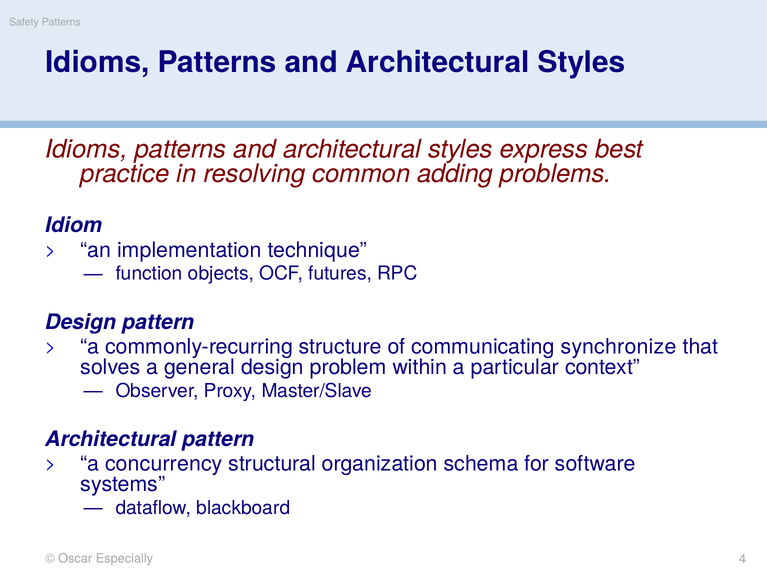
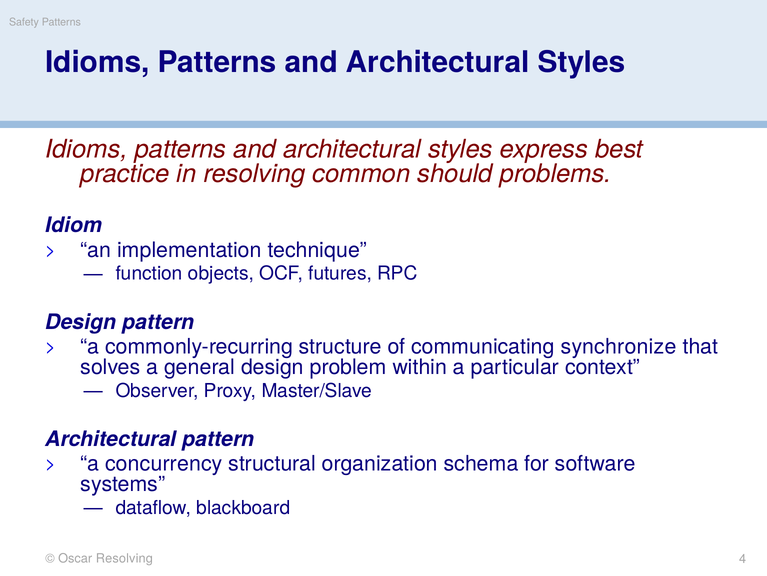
adding: adding -> should (455, 173)
Oscar Especially: Especially -> Resolving (124, 558)
